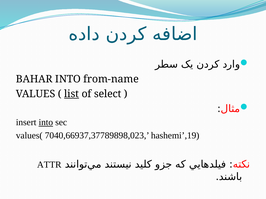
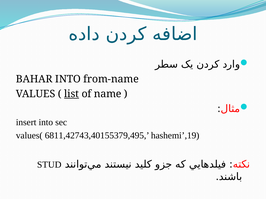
select: select -> name (108, 94)
into underline: present -> none (46, 123)
7040,66937,37789898,023: 7040,66937,37789898,023 -> 6811,42743,40155379,495 (97, 136)
ATTR: ATTR -> STUD (49, 165)
